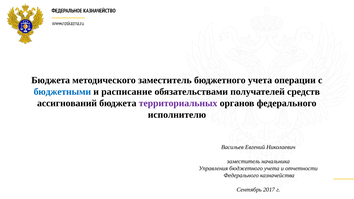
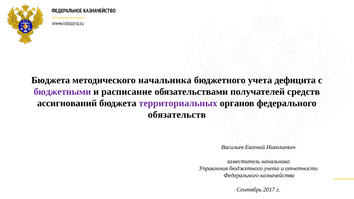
методического заместитель: заместитель -> начальника (165, 80)
операции: операции -> дефицита (295, 80)
бюджетными colour: blue -> purple (62, 92)
исполнителю: исполнителю -> обязательств (177, 115)
